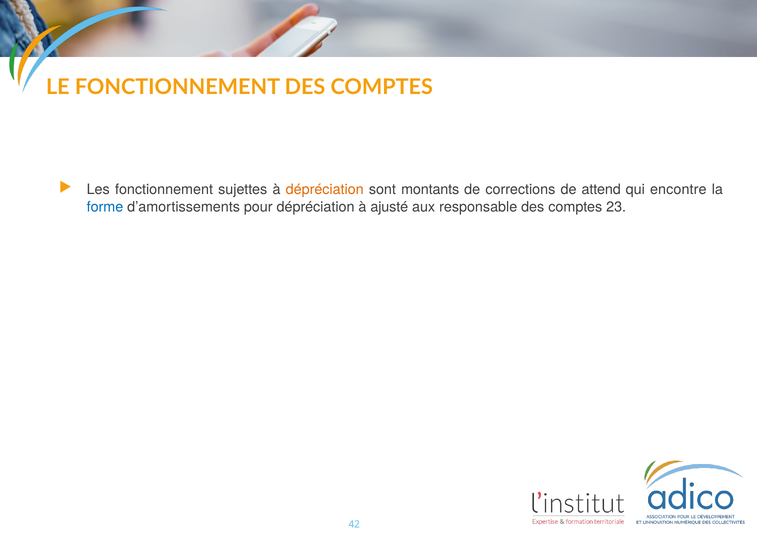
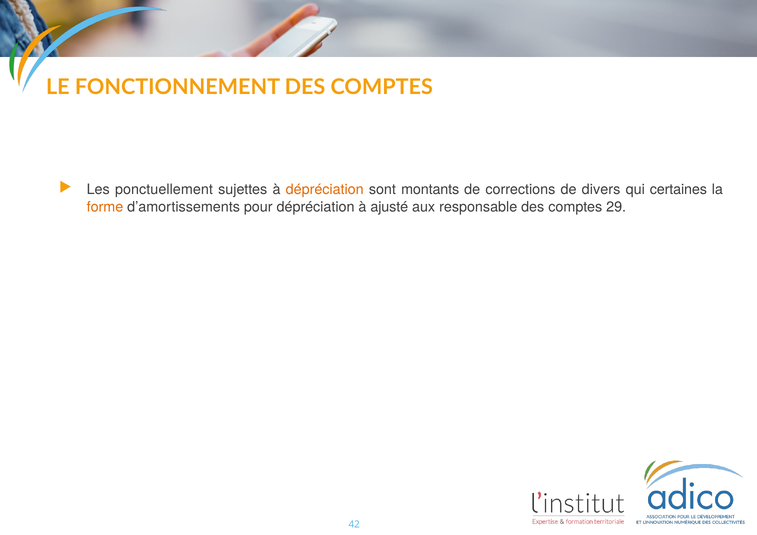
Les fonctionnement: fonctionnement -> ponctuellement (164, 190)
attend: attend -> divers (601, 190)
encontre: encontre -> certaines (678, 190)
forme colour: blue -> orange (105, 207)
23: 23 -> 29 (616, 207)
